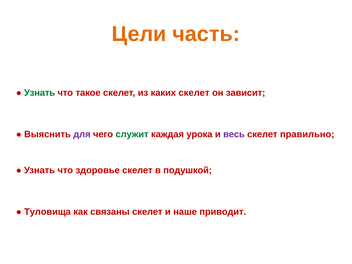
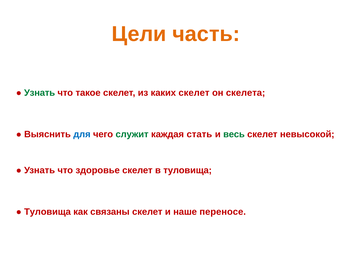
зависит: зависит -> скелета (246, 93)
для colour: purple -> blue (82, 134)
урока: урока -> стать (199, 134)
весь colour: purple -> green (234, 134)
правильно: правильно -> невысокой (307, 134)
в подушкой: подушкой -> туловища (188, 170)
приводит: приводит -> переносе (223, 212)
